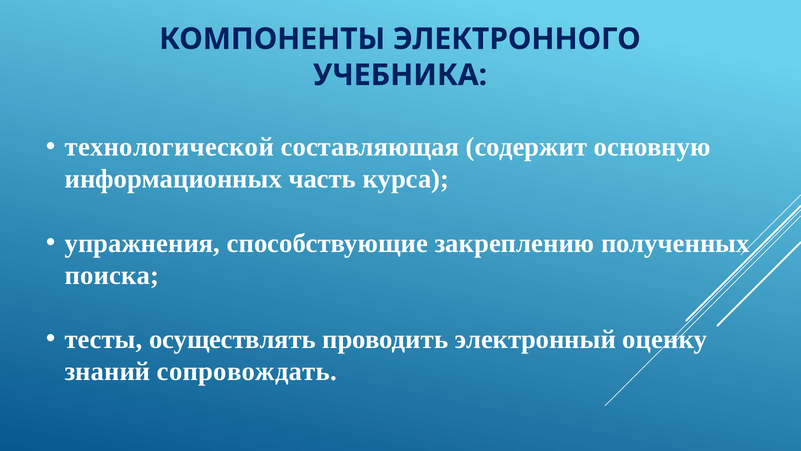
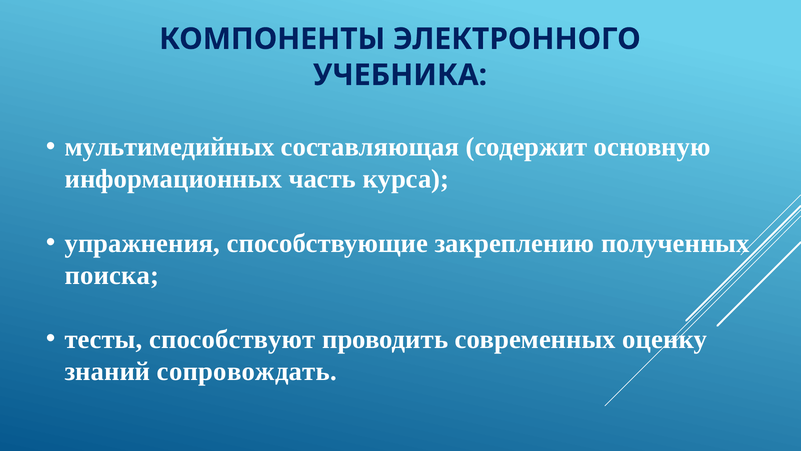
технологической: технологической -> мультимедийных (170, 147)
осуществлять: осуществлять -> способствуют (232, 339)
электронный: электронный -> современных (535, 339)
